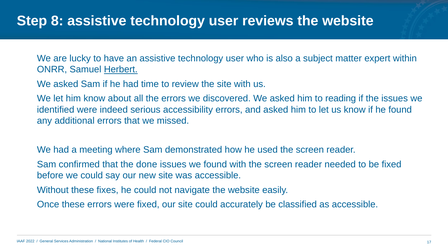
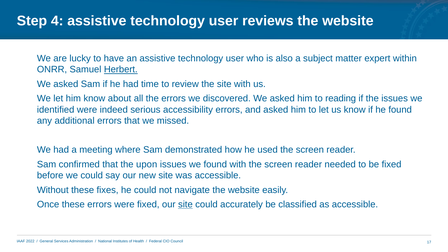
8: 8 -> 4 (57, 21)
done: done -> upon (147, 164)
site underline: none -> present (185, 204)
